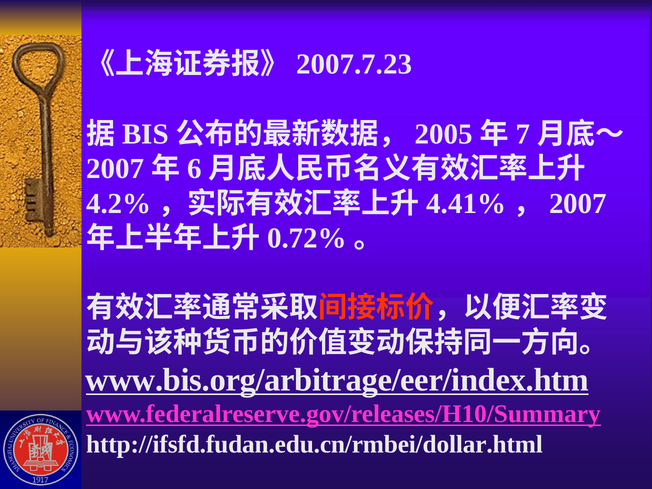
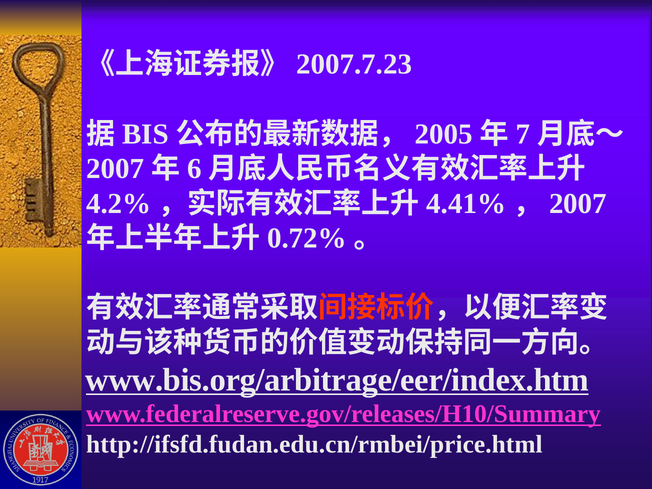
http://ifsfd.fudan.edu.cn/rmbei/dollar.html: http://ifsfd.fudan.edu.cn/rmbei/dollar.html -> http://ifsfd.fudan.edu.cn/rmbei/price.html (314, 445)
